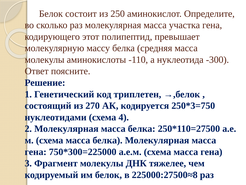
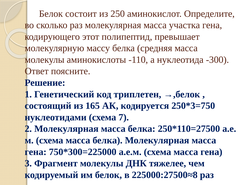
270: 270 -> 165 (93, 105)
4: 4 -> 7 (124, 117)
